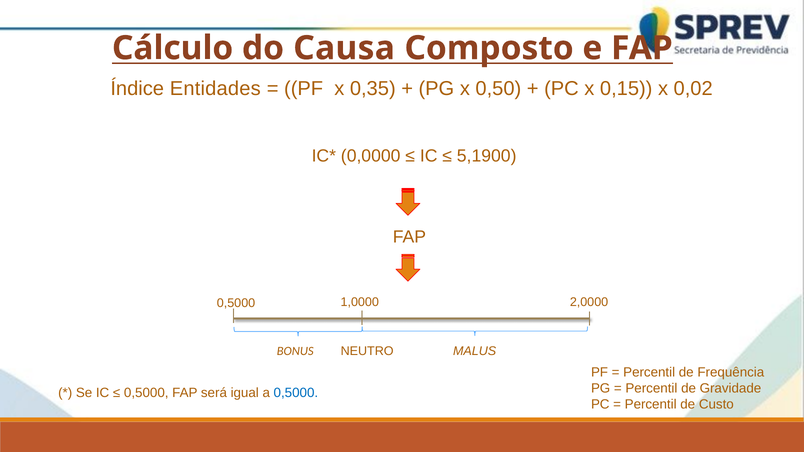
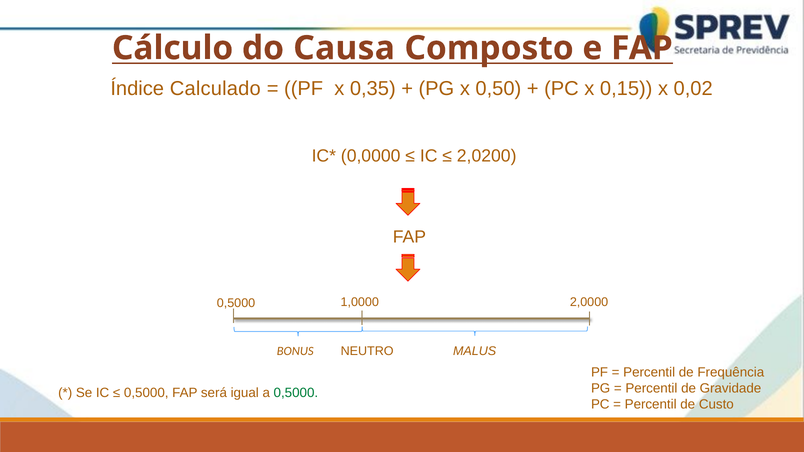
Entidades: Entidades -> Calculado (215, 89)
5,1900: 5,1900 -> 2,0200 (487, 156)
0,5000 colour: blue -> green (296, 393)
